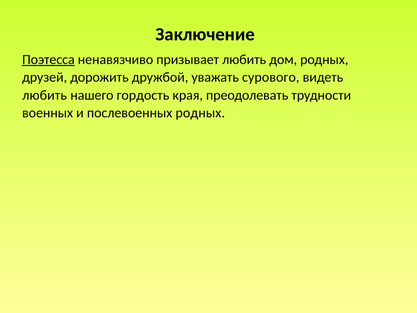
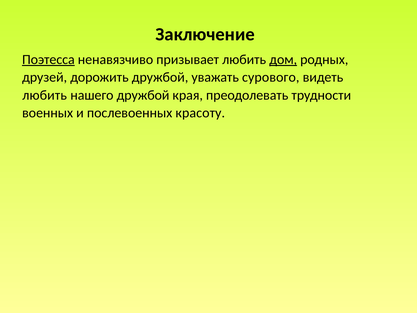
дом underline: none -> present (283, 59)
нашего гордость: гордость -> дружбой (143, 95)
послевоенных родных: родных -> красоту (200, 113)
